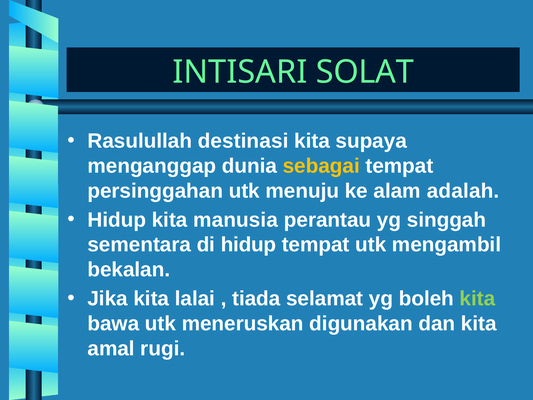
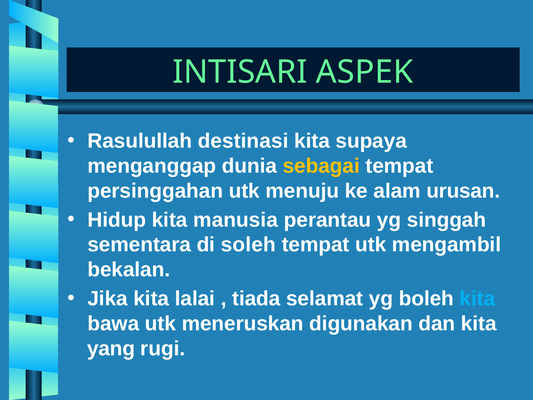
SOLAT: SOLAT -> ASPEK (365, 72)
adalah: adalah -> urusan (463, 191)
di hidup: hidup -> soleh (248, 245)
kita colour: light green -> light blue (477, 299)
amal: amal -> yang (111, 348)
